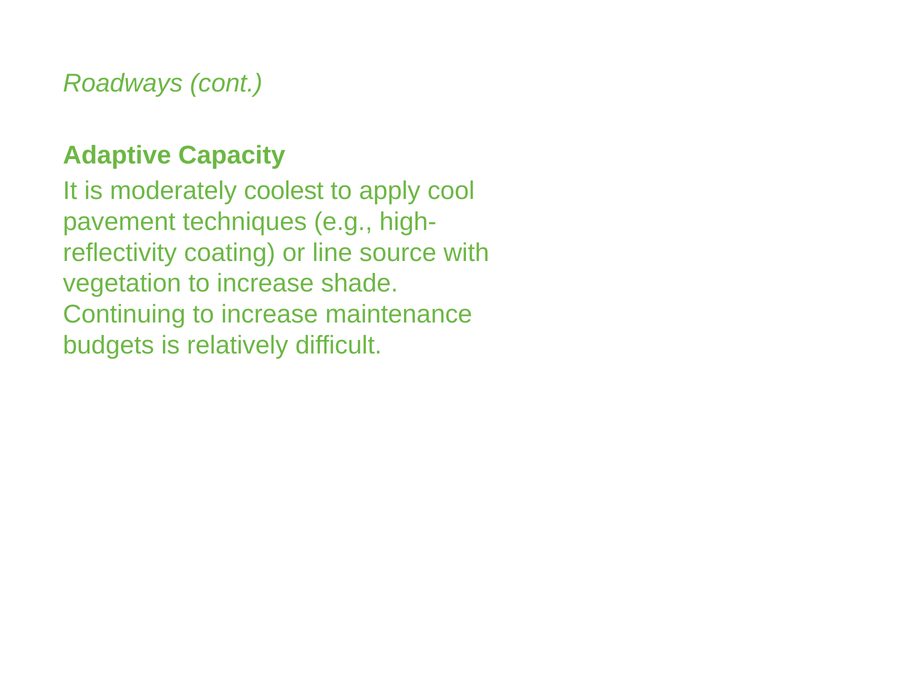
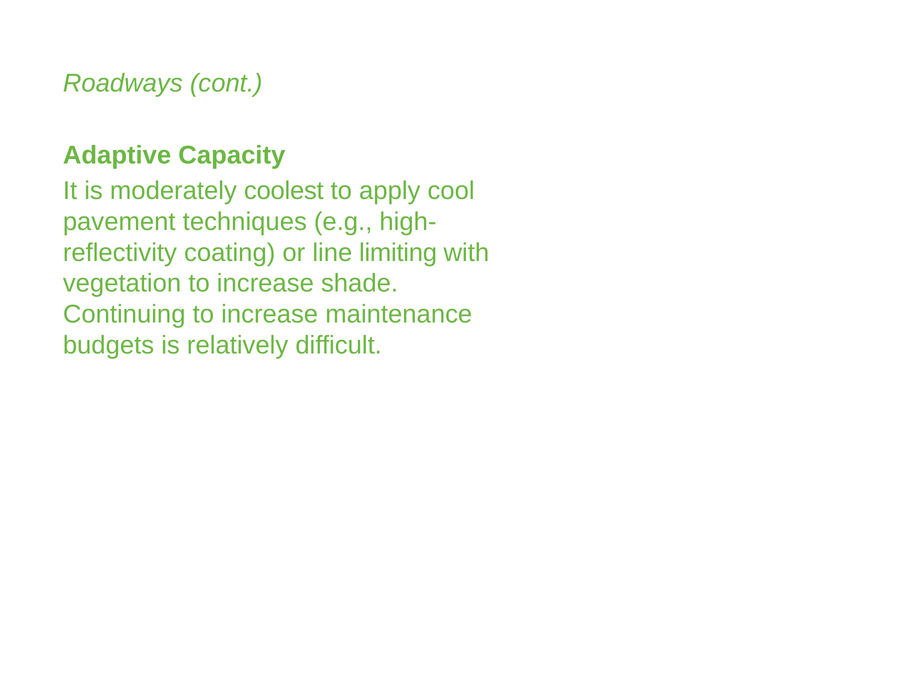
source: source -> limiting (398, 253)
